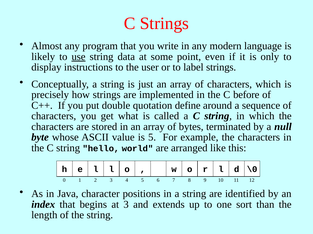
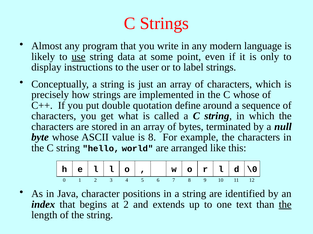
C before: before -> whose (246, 95)
is 5: 5 -> 8 (152, 138)
at 3: 3 -> 2 (126, 205)
sort: sort -> text (244, 205)
the underline: none -> present (285, 205)
